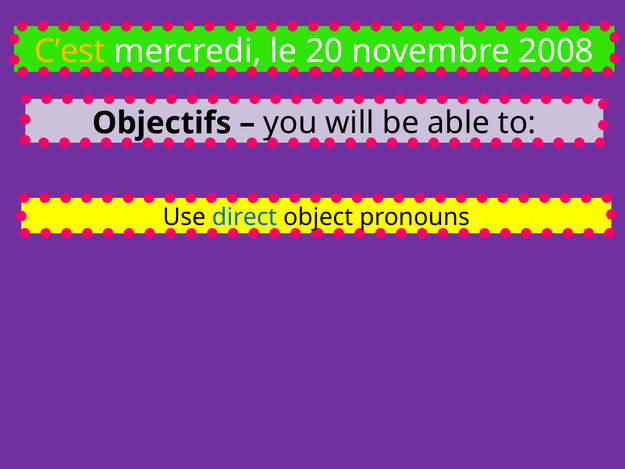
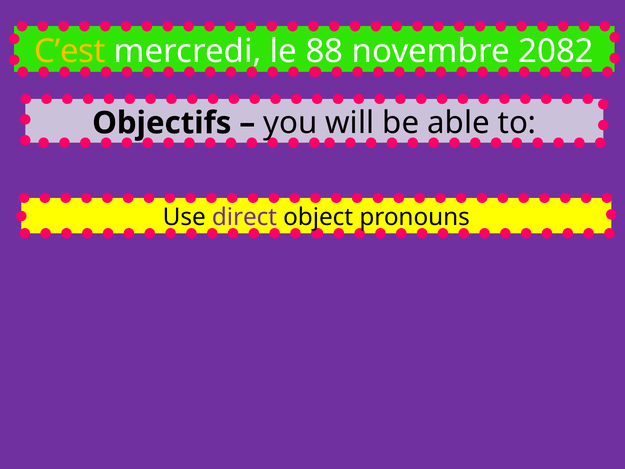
20: 20 -> 88 (324, 51)
2008: 2008 -> 2082 (556, 51)
direct colour: blue -> purple (244, 217)
